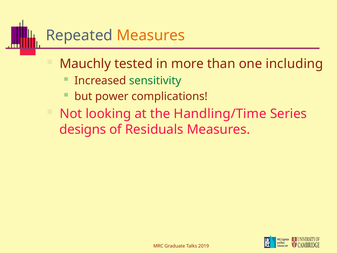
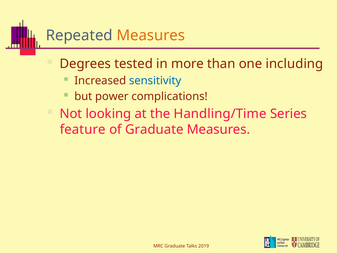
Mauchly: Mauchly -> Degrees (85, 64)
sensitivity colour: green -> blue (155, 81)
designs: designs -> feature (83, 129)
of Residuals: Residuals -> Graduate (154, 129)
